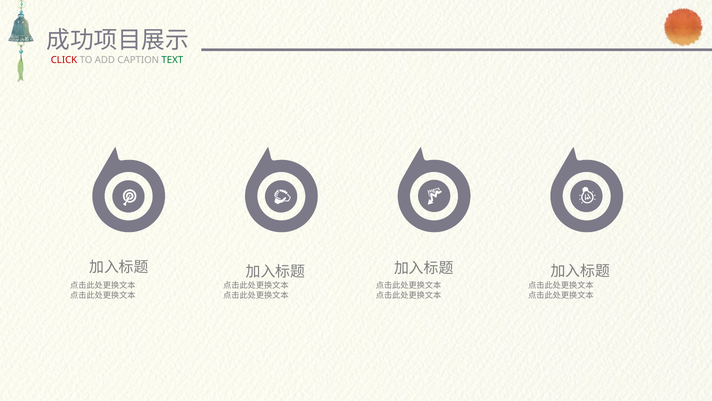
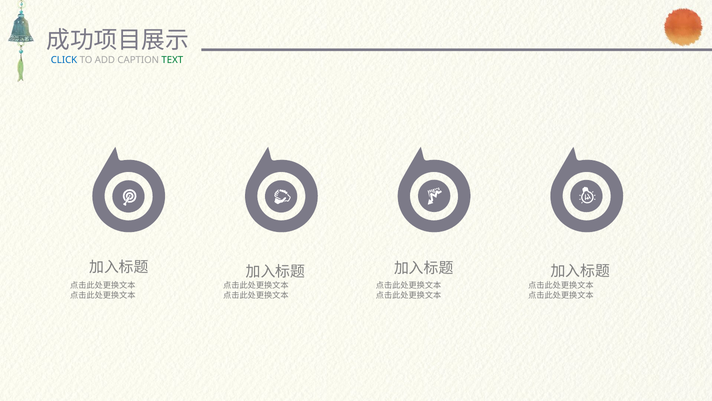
CLICK colour: red -> blue (64, 60)
